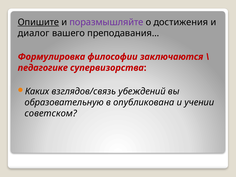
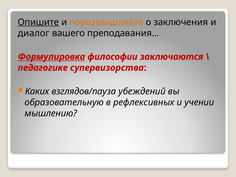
поразмышляйте colour: purple -> orange (106, 22)
достижения: достижения -> заключения (181, 22)
Формулировка underline: none -> present (51, 57)
взглядов/связь: взглядов/связь -> взглядов/пауза (84, 91)
опубликована: опубликована -> рефлексивных (144, 102)
советском: советском -> мышлению (51, 113)
